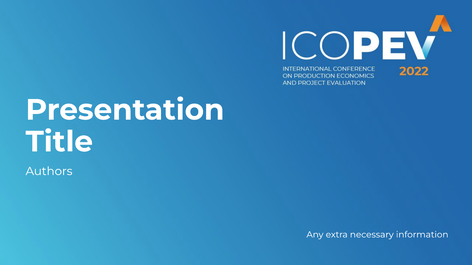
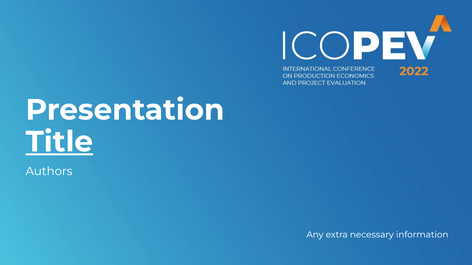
Title underline: none -> present (59, 142)
